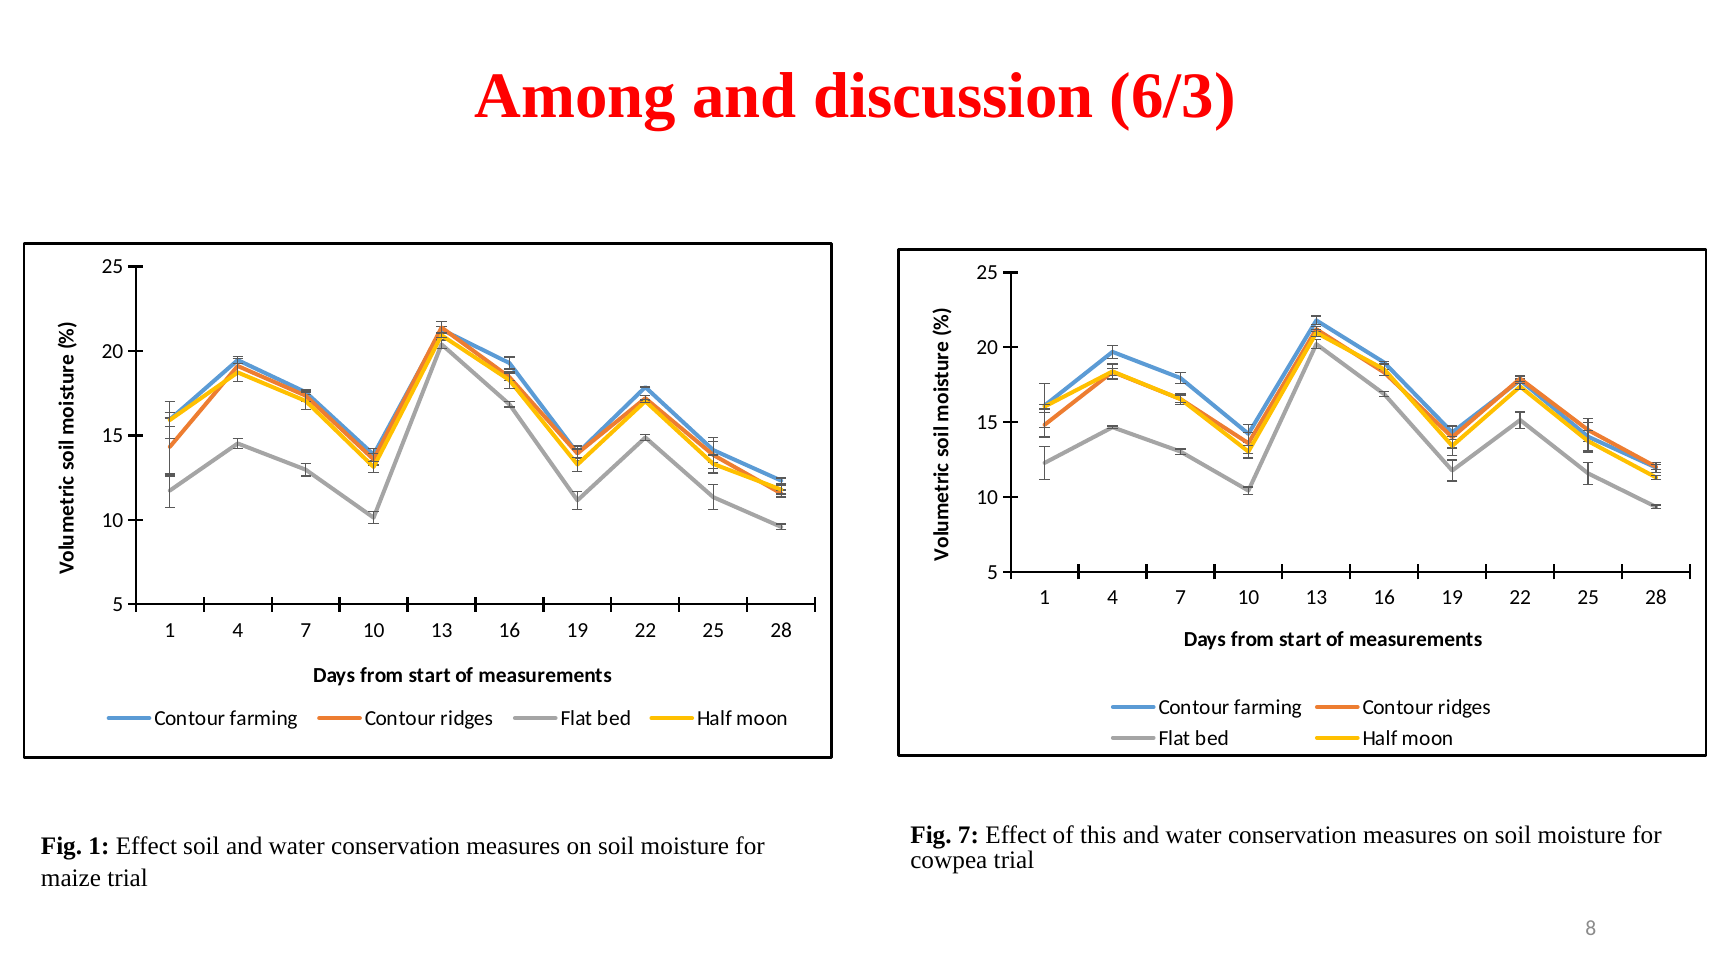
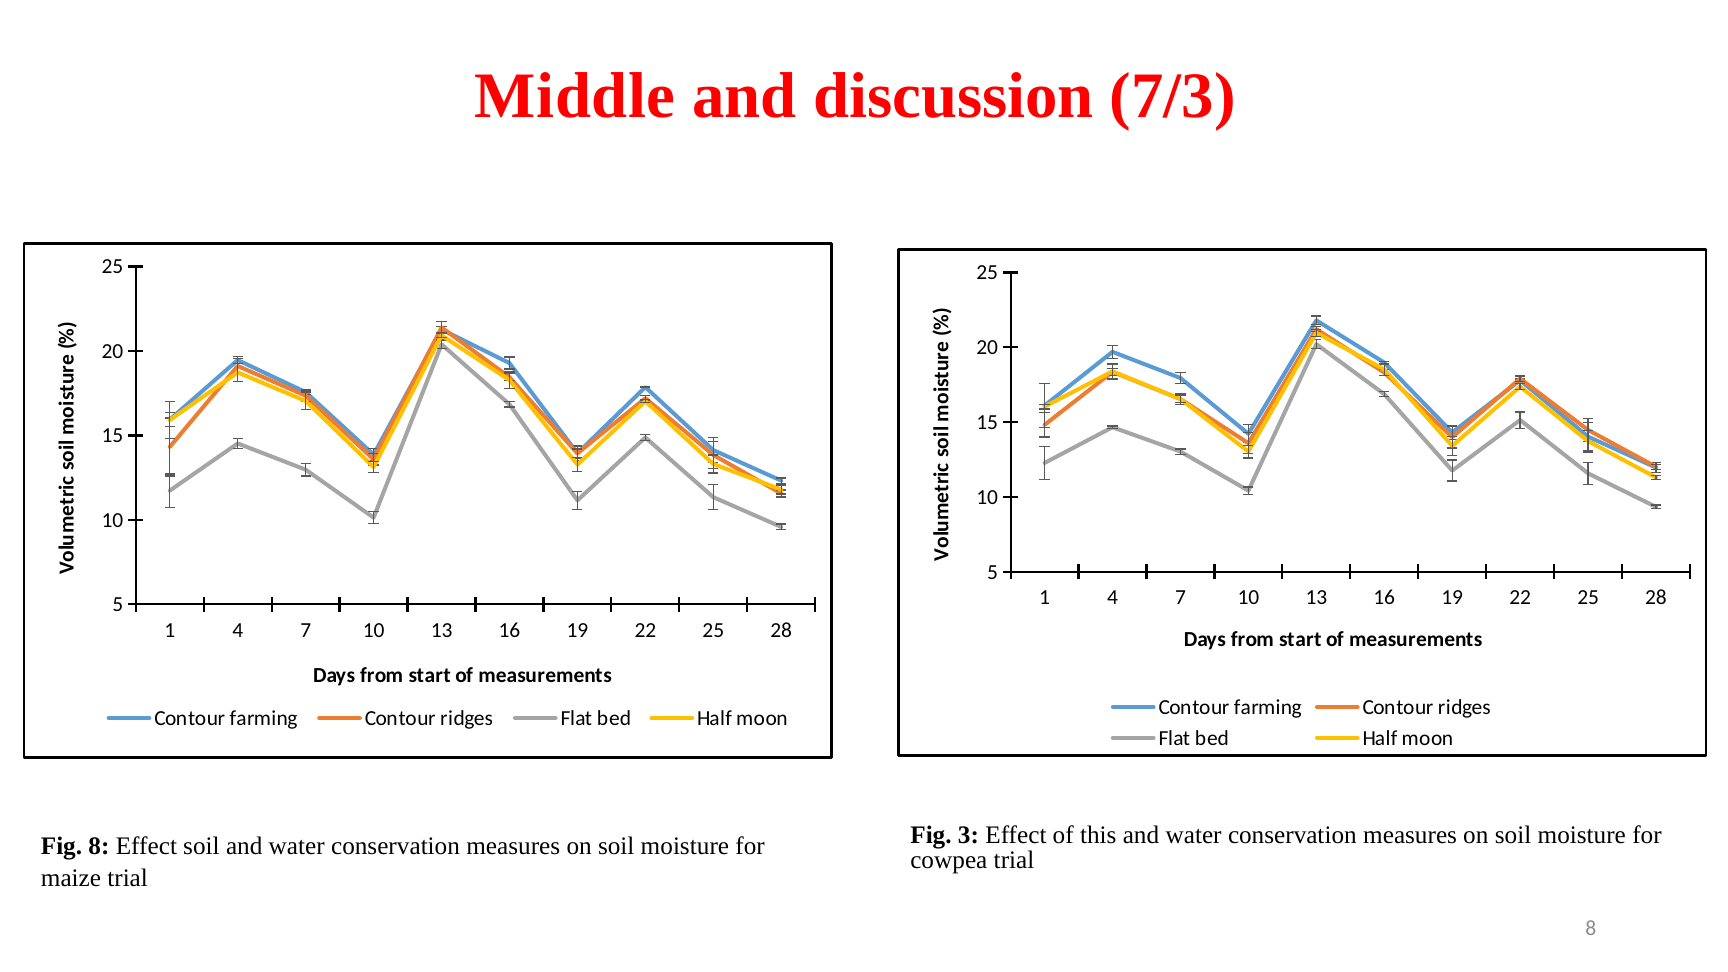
Among: Among -> Middle (575, 96)
6/3: 6/3 -> 7/3 (1173, 96)
Fig 7: 7 -> 3 (968, 836)
Fig 1: 1 -> 8 (99, 846)
